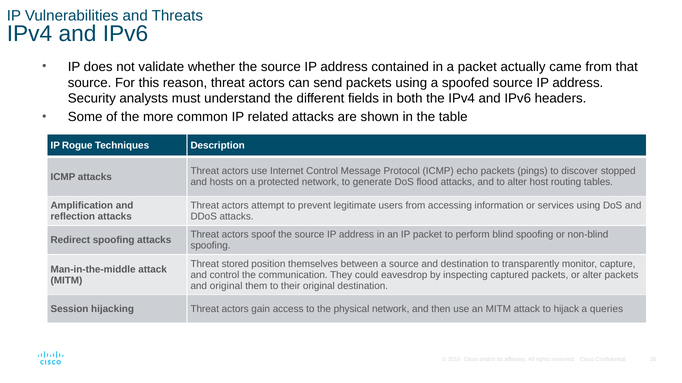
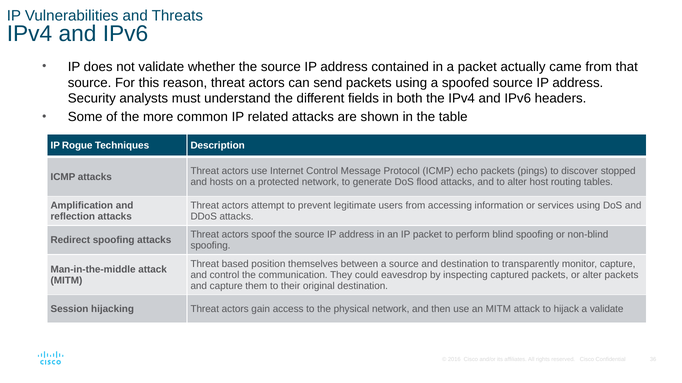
stored: stored -> based (235, 264)
and original: original -> capture (226, 286)
a queries: queries -> validate (607, 310)
